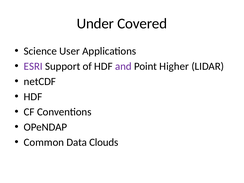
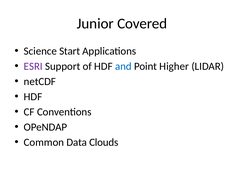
Under: Under -> Junior (95, 24)
User: User -> Start (70, 51)
and colour: purple -> blue (123, 66)
